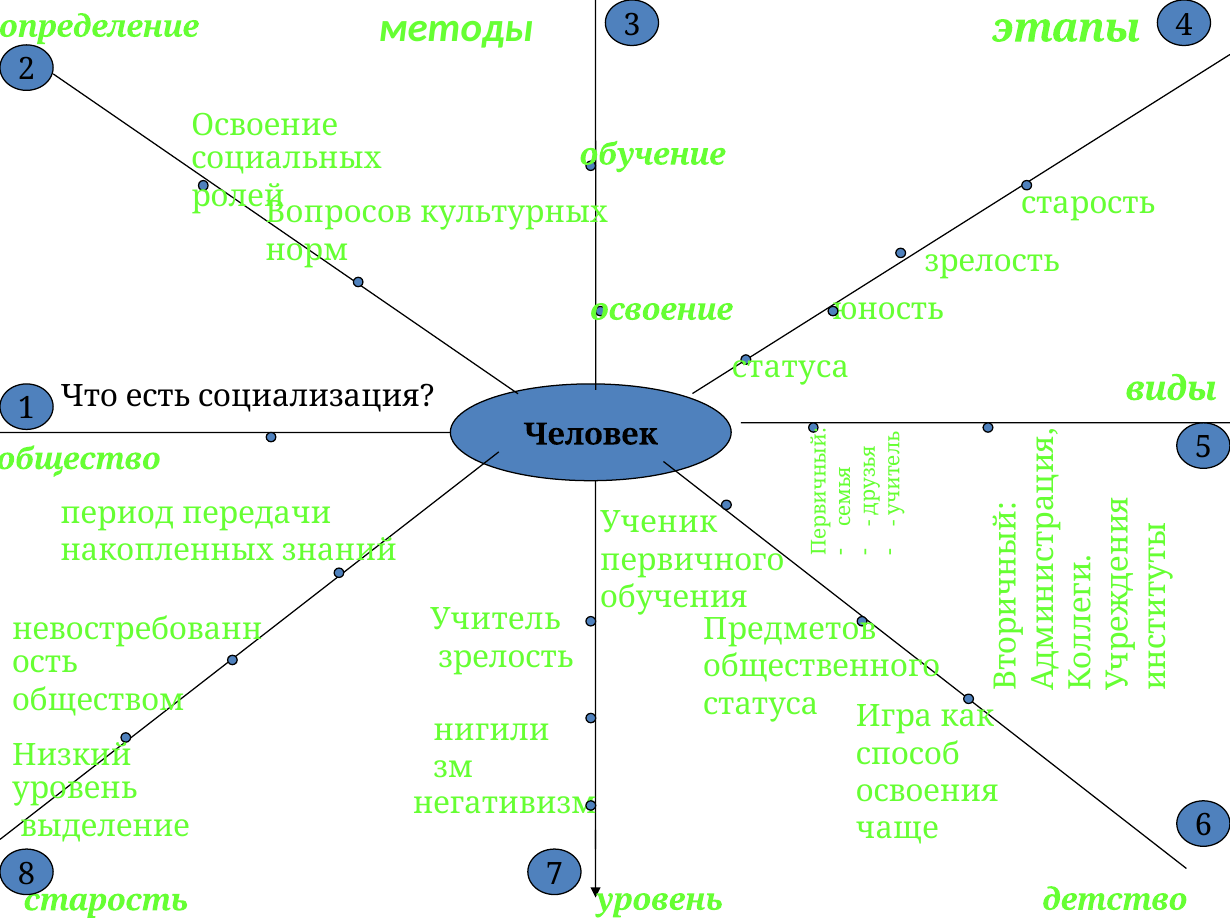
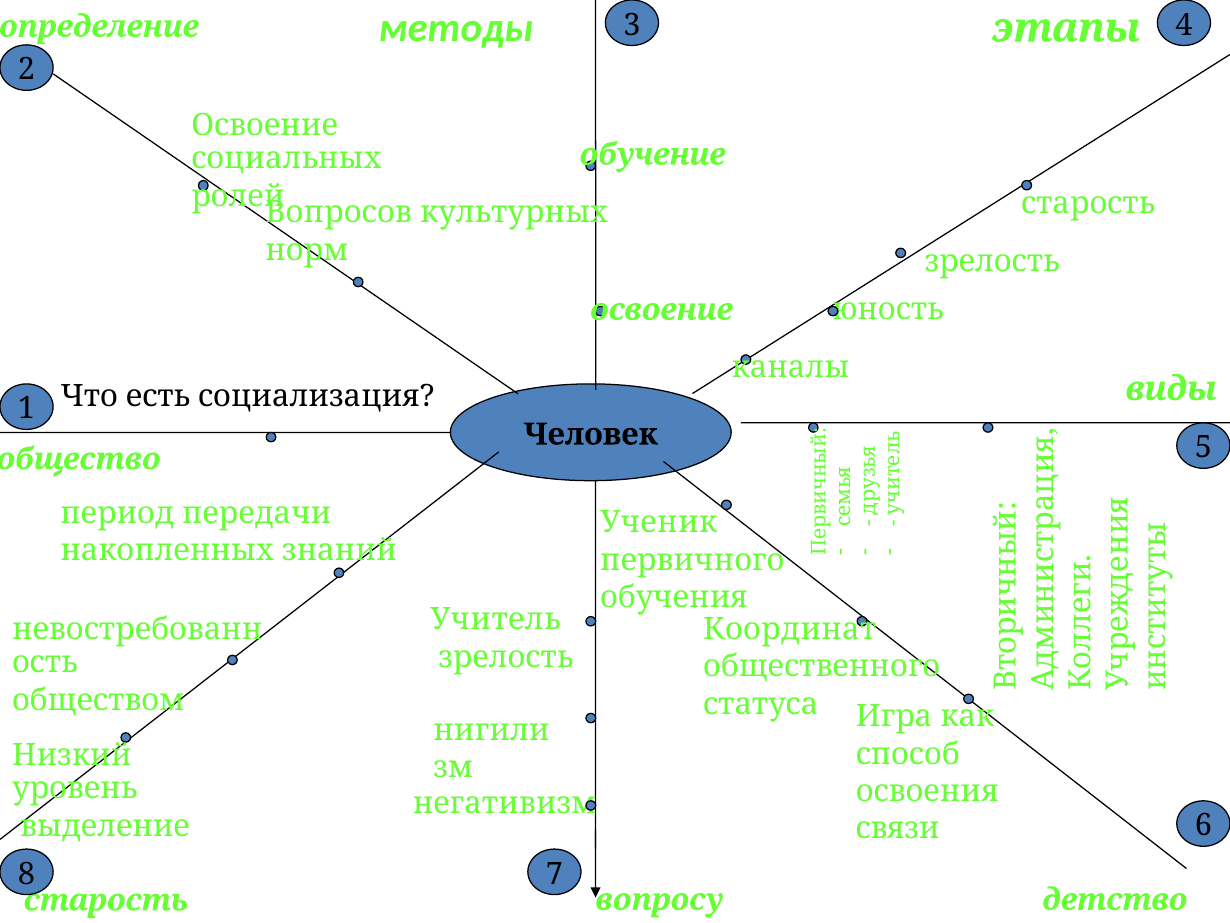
статуса: статуса -> каналы (791, 368)
Предметов: Предметов -> Координат (790, 629)
чаще: чаще -> связи (898, 828)
уровень: уровень -> вопросу (659, 899)
